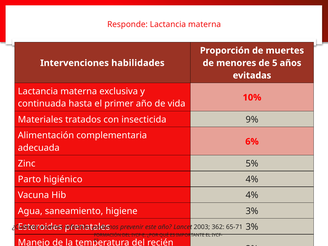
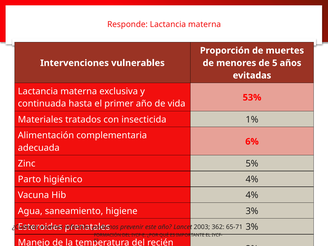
habilidades: habilidades -> vulnerables (138, 63)
10%: 10% -> 53% (252, 98)
9%: 9% -> 1% (252, 120)
